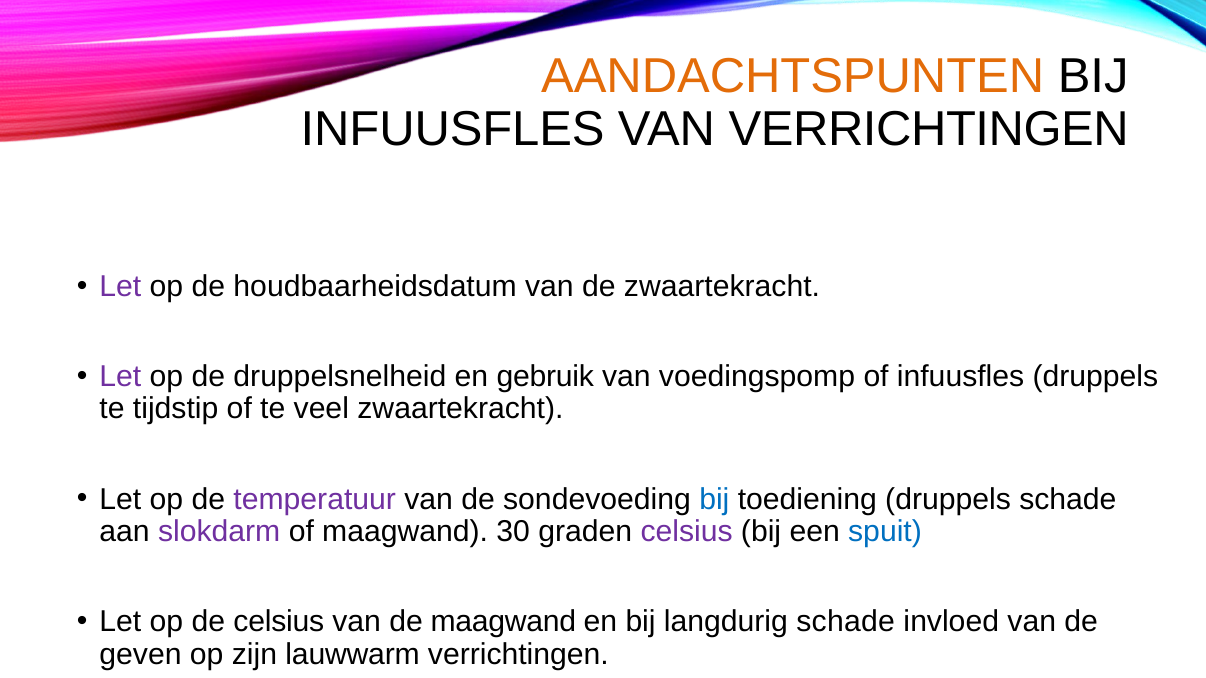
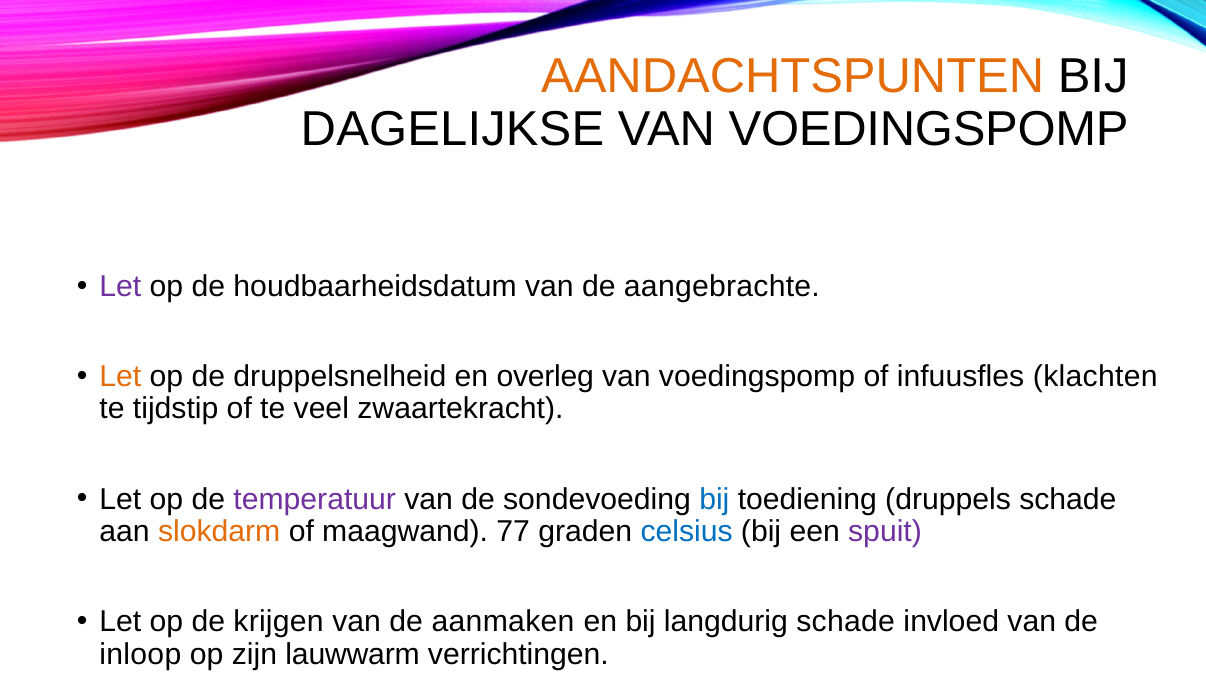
INFUUSFLES: INFUUSFLES -> DAGELIJKSE (452, 130)
VERRICHTINGEN: VERRICHTINGEN -> VOEDINGSPOMP (929, 130)
de zwaartekracht: zwaartekracht -> aangebrachte (722, 286)
Let colour: purple -> orange (120, 377)
gebruik: gebruik -> overleg (545, 377)
infuusfles druppels: druppels -> klachten (1095, 377)
slokdarm colour: purple -> orange (219, 532)
30: 30 -> 77 (513, 532)
celsius colour: purple -> blue (687, 532)
spuit colour: blue -> purple (885, 532)
de celsius: celsius -> krijgen (279, 622)
de maagwand: maagwand -> aanmaken (503, 622)
geven: geven -> inloop (140, 655)
